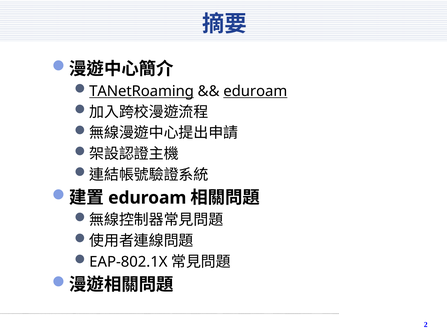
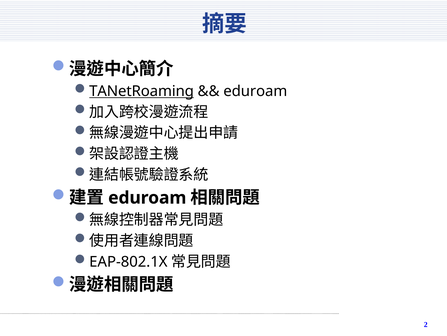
eduroam underline: present -> none (255, 91)
